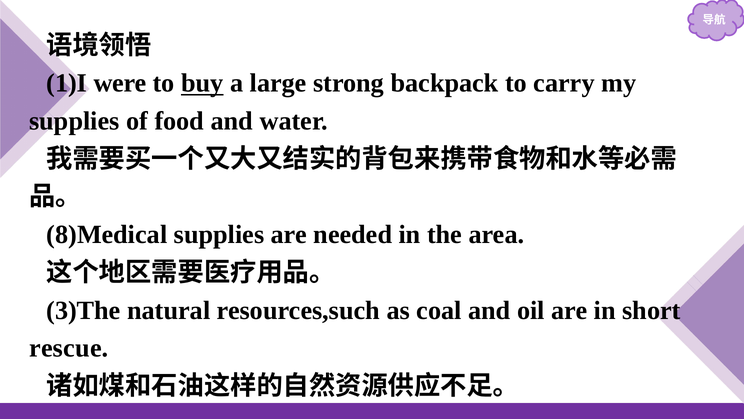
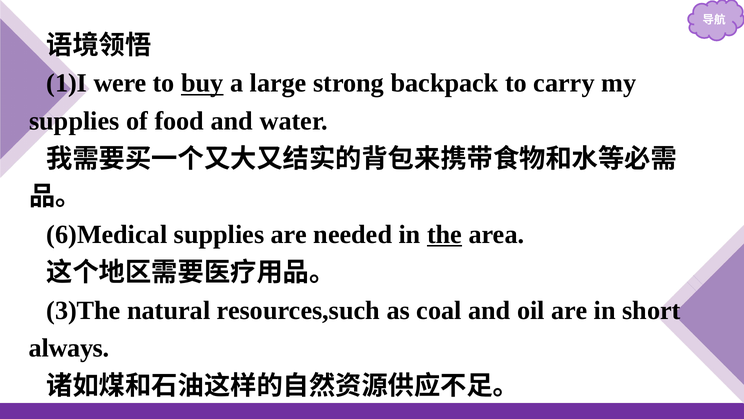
8)Medical: 8)Medical -> 6)Medical (107, 234)
the underline: none -> present (445, 234)
rescue: rescue -> always (69, 348)
